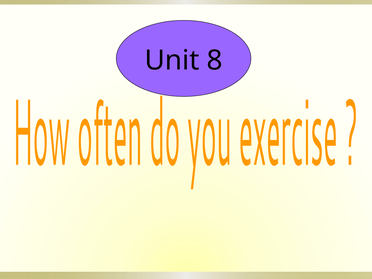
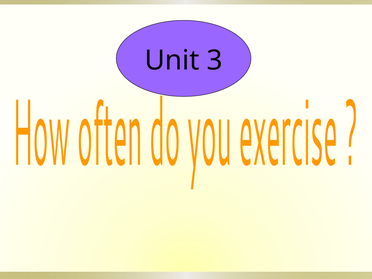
8: 8 -> 3 (215, 60)
